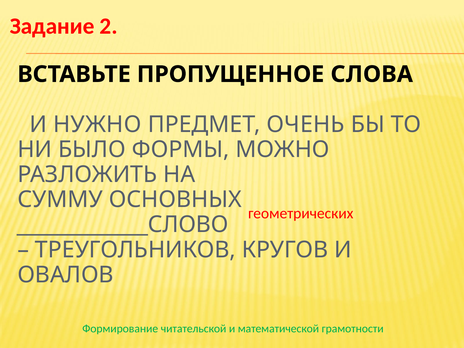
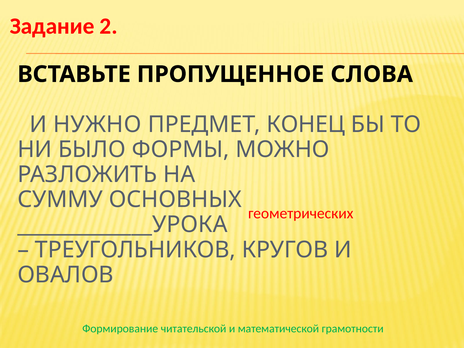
ОЧЕНЬ: ОЧЕНЬ -> КОНЕЦ (306, 124)
_____________СЛОВО: _____________СЛОВО -> _____________УРОКА (122, 225)
